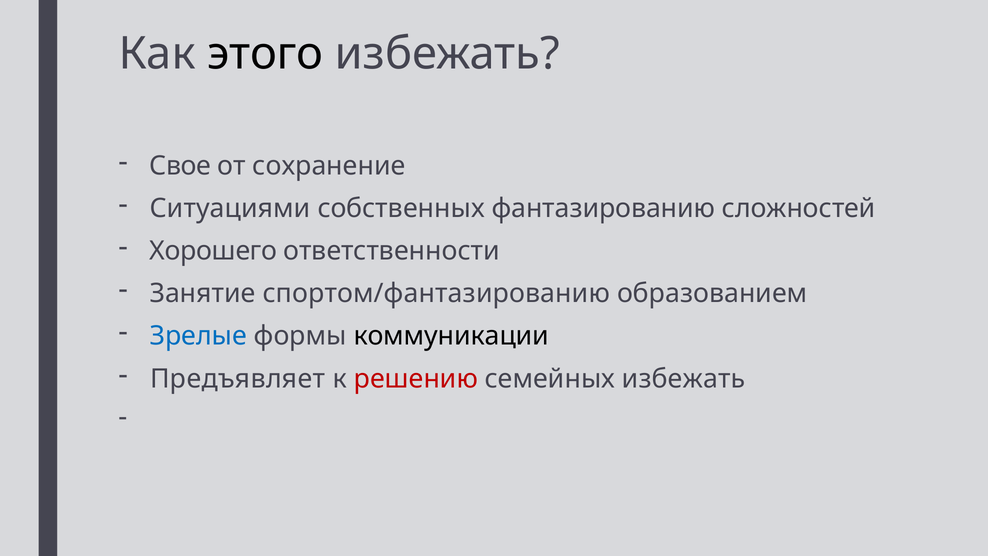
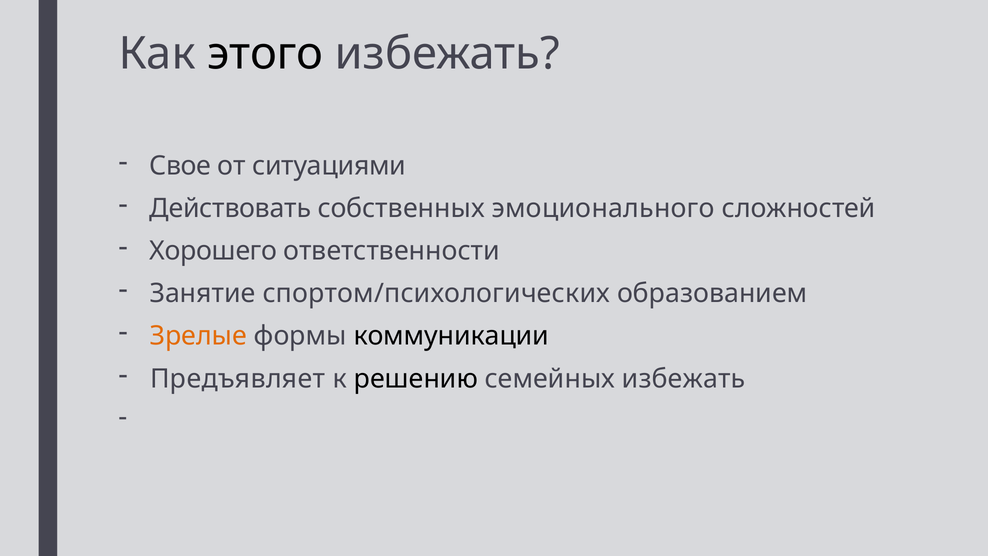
сохранение: сохранение -> ситуациями (329, 166)
Ситуациями: Ситуациями -> Действовать (230, 208)
фантазированию: фантазированию -> эмоционального (603, 208)
спортом/фантазированию: спортом/фантазированию -> спортом/психологических (436, 293)
Зрелые colour: blue -> orange (198, 336)
решению colour: red -> black (416, 379)
